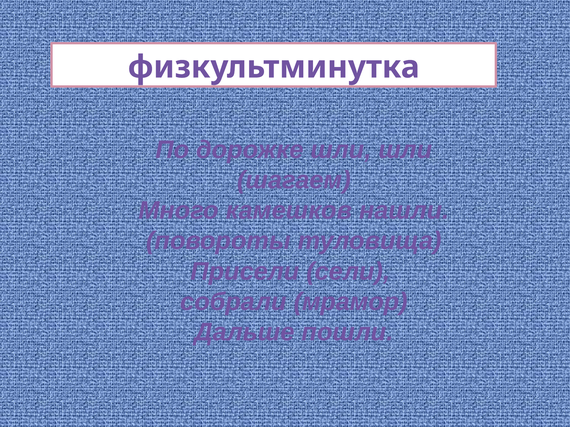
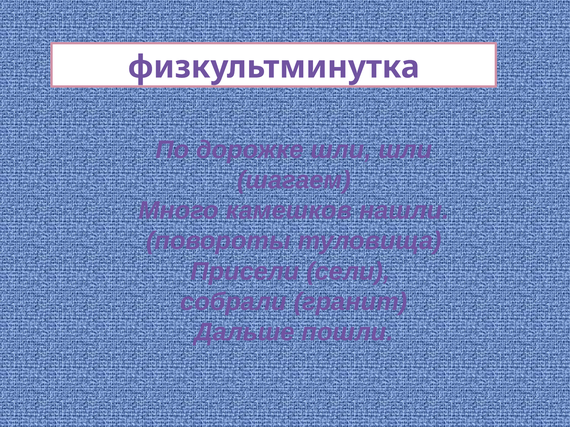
мрамор: мрамор -> гранит (351, 302)
